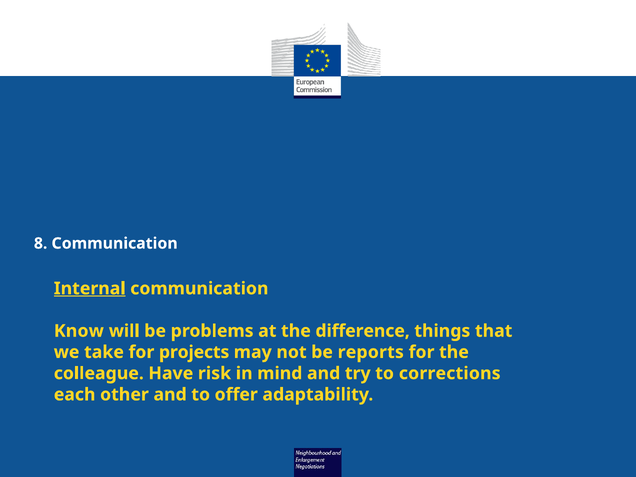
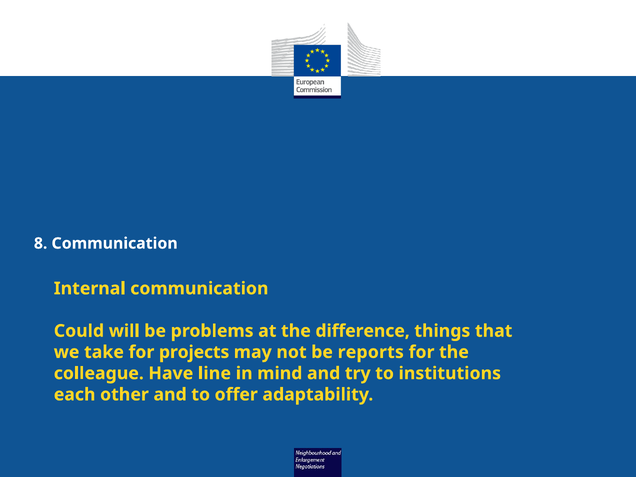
Internal underline: present -> none (90, 289)
Know: Know -> Could (79, 331)
risk: risk -> line (214, 373)
corrections: corrections -> institutions (450, 373)
